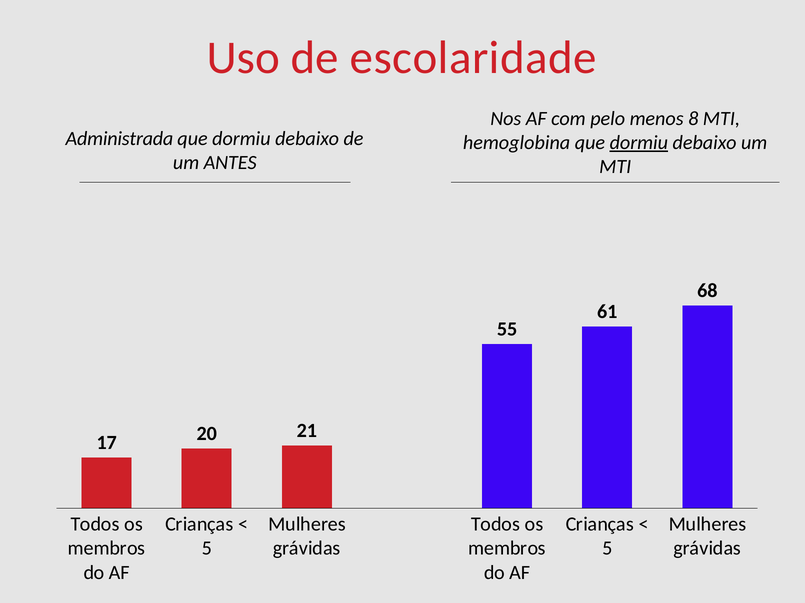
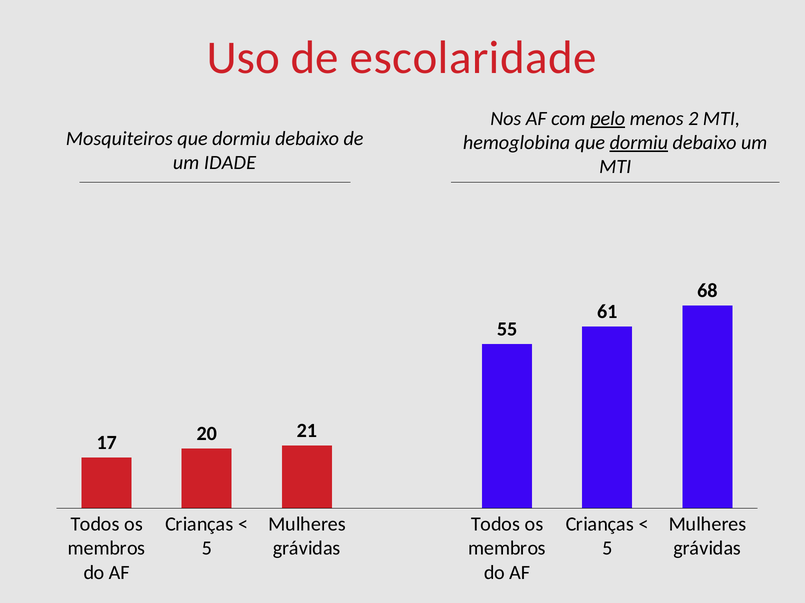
pelo underline: none -> present (608, 119)
8: 8 -> 2 (693, 119)
Administrada: Administrada -> Mosquiteiros (119, 139)
ANTES: ANTES -> IDADE (230, 163)
